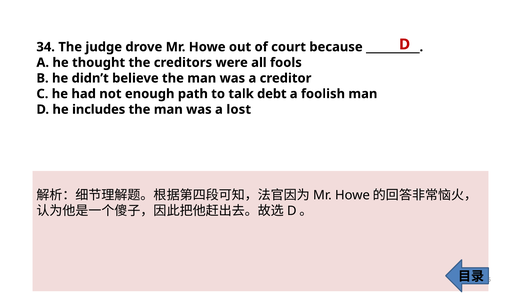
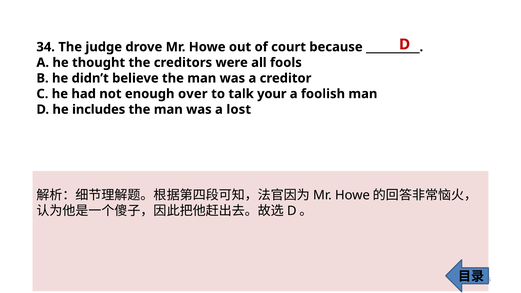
path: path -> over (193, 94)
debt: debt -> your (272, 94)
